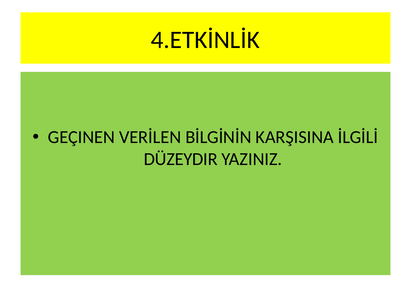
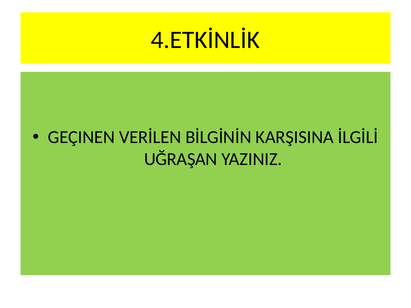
DÜZEYDIR: DÜZEYDIR -> UĞRAŞAN (181, 159)
